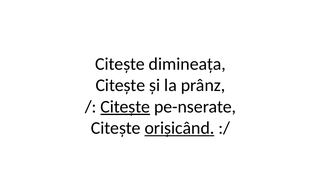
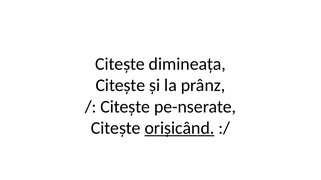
Citește underline: present -> none (125, 107)
